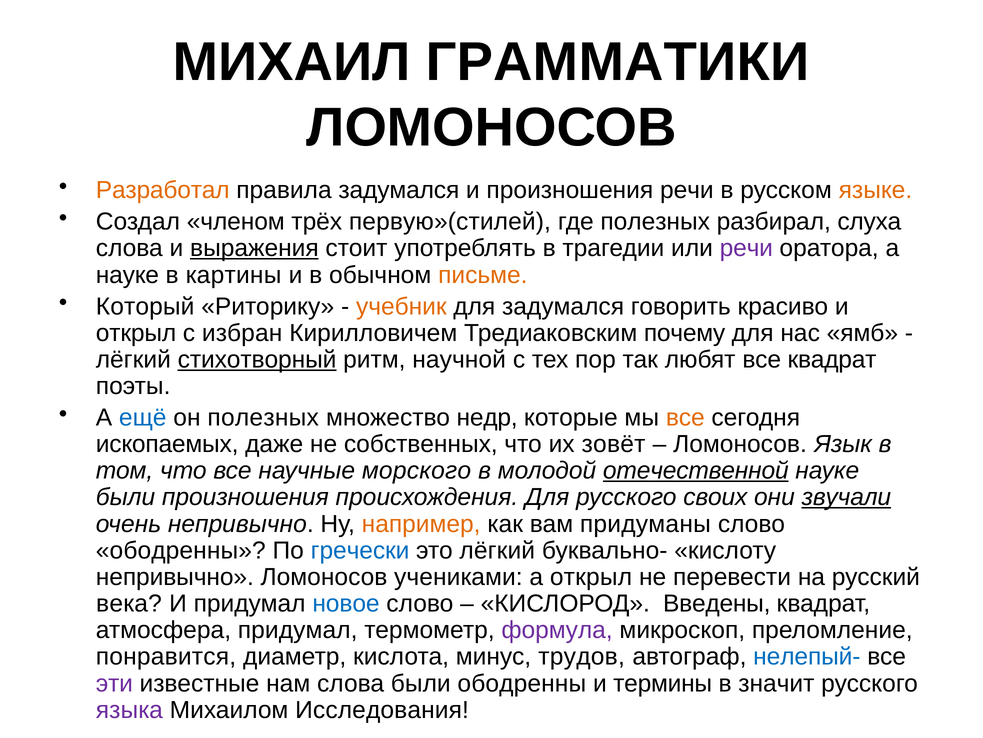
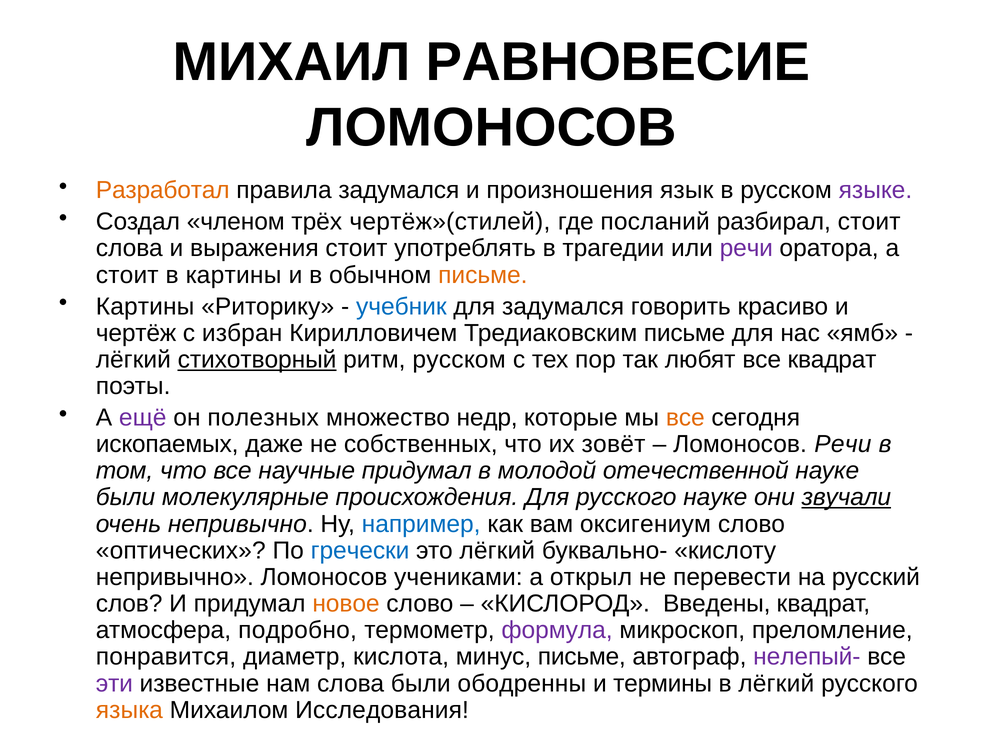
ГРАММАТИКИ: ГРАММАТИКИ -> РАВНОВЕСИЕ (618, 62)
произношения речи: речи -> язык (687, 190)
языке colour: orange -> purple (875, 190)
первую»(стилей: первую»(стилей -> чертёж»(стилей (450, 222)
где полезных: полезных -> посланий (655, 222)
разбирал слуха: слуха -> стоит (869, 222)
выражения underline: present -> none (254, 248)
науке: науке -> стоит (127, 275)
Который: Который -> Картины (145, 306)
учебник colour: orange -> blue (401, 306)
открыл: открыл -> чертёж (136, 333)
Тредиаковским почему: почему -> письме (685, 333)
ритм научной: научной -> русском (459, 359)
ещё colour: blue -> purple (143, 417)
Ломоносов Язык: Язык -> Речи (843, 444)
научные морского: морского -> придумал (417, 470)
отечественной underline: present -> none (696, 470)
были произношения: произношения -> молекулярные (245, 497)
русского своих: своих -> науке (715, 497)
например colour: orange -> blue (421, 523)
придуманы: придуманы -> оксигениум (645, 523)
ободренны: ободренны -> оптических (181, 550)
века: века -> слов (129, 603)
новое colour: blue -> orange (346, 603)
атмосфера придумал: придумал -> подробно (298, 630)
минус трудов: трудов -> письме (582, 656)
нелепый- colour: blue -> purple (807, 656)
в значит: значит -> лёгкий (776, 683)
языка colour: purple -> orange (129, 709)
